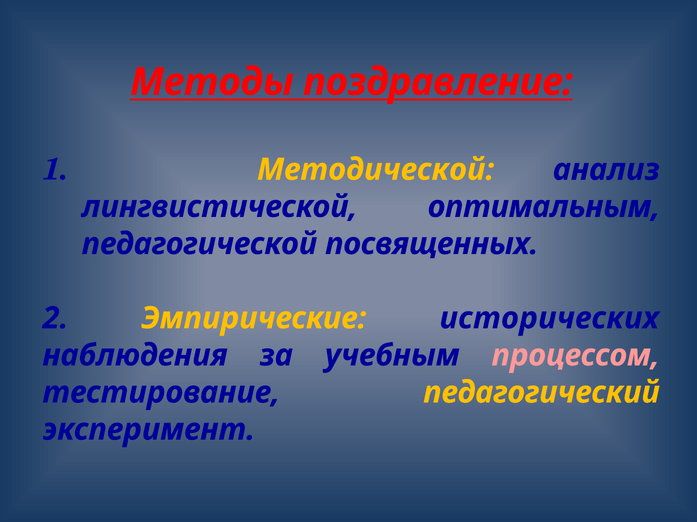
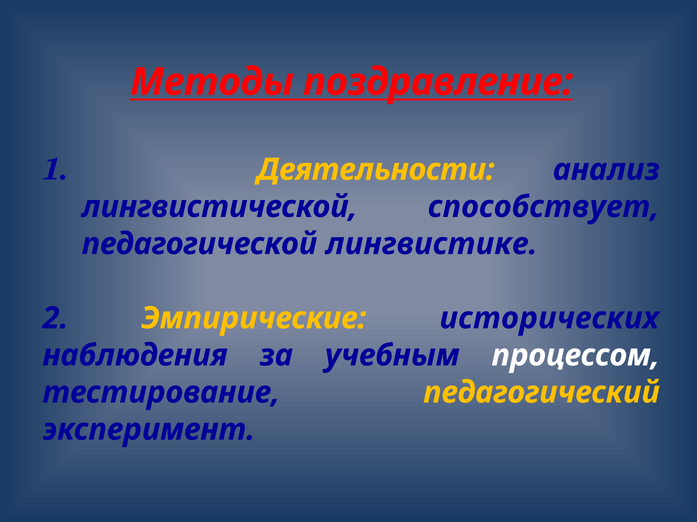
Методической: Методической -> Деятельности (376, 170)
оптимальным: оптимальным -> способствует (544, 207)
посвященных: посвященных -> лингвистике (432, 244)
процессом colour: pink -> white (576, 356)
